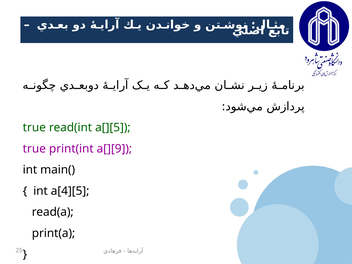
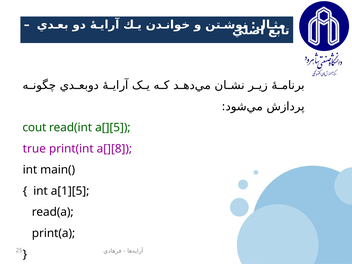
true: true -> cout (34, 128)
a[][9: a[][9 -> a[][8 (114, 149)
a[4][5: a[4][5 -> a[1][5 (70, 191)
